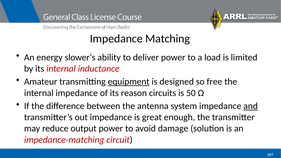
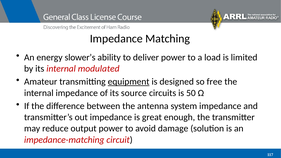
inductance: inductance -> modulated (99, 69)
reason: reason -> source (134, 93)
and underline: present -> none (251, 106)
